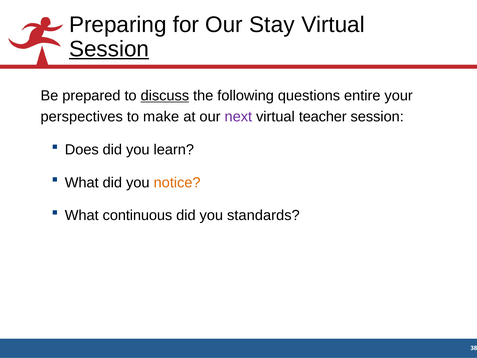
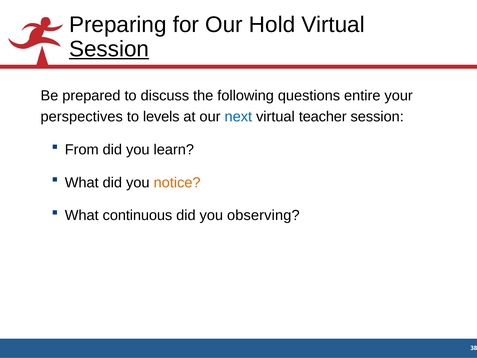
Stay: Stay -> Hold (272, 25)
discuss underline: present -> none (165, 96)
make: make -> levels (161, 117)
next colour: purple -> blue (238, 117)
Does: Does -> From (82, 150)
standards: standards -> observing (263, 215)
